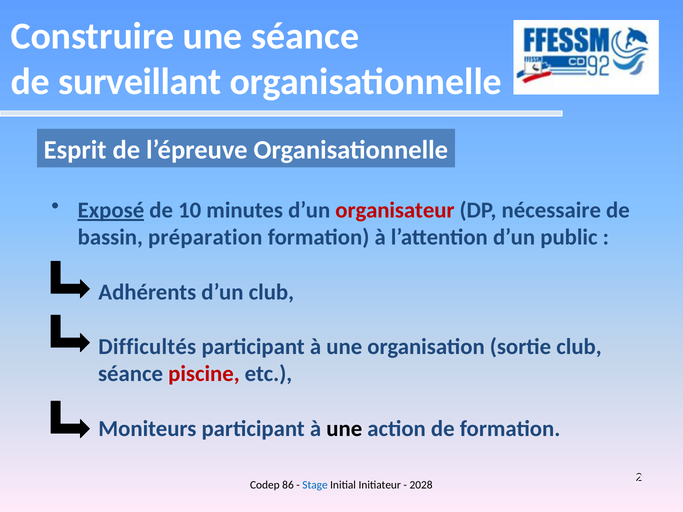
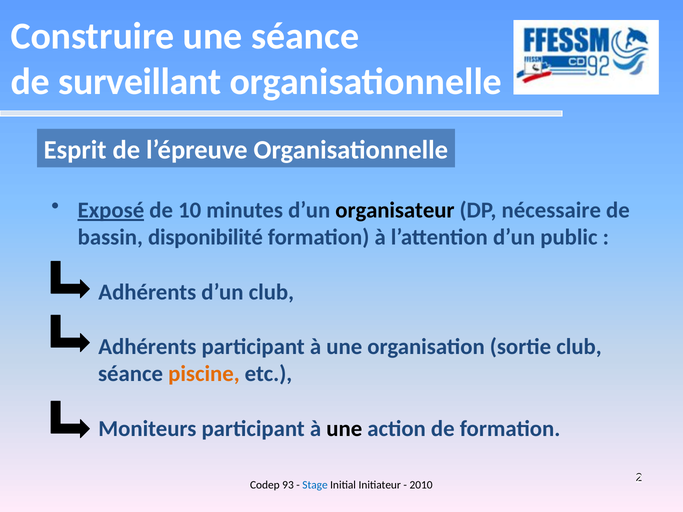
organisateur colour: red -> black (395, 210)
préparation: préparation -> disponibilité (205, 238)
Difficultés: Difficultés -> Adhérents (147, 347)
piscine colour: red -> orange (204, 374)
86: 86 -> 93 (288, 485)
2028: 2028 -> 2010 (421, 485)
